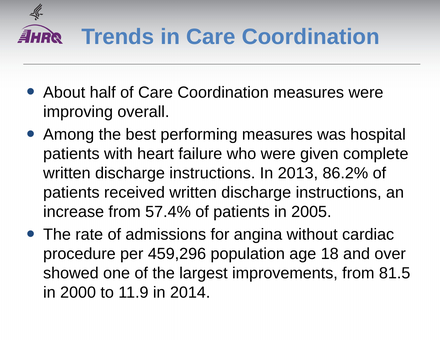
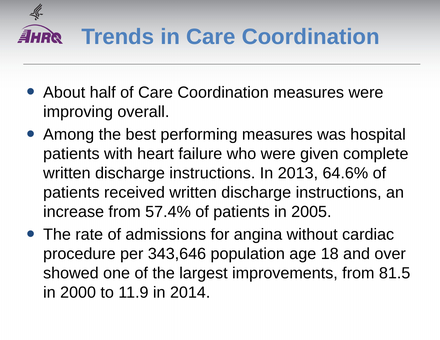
86.2%: 86.2% -> 64.6% (345, 173)
459,296: 459,296 -> 343,646 (177, 254)
